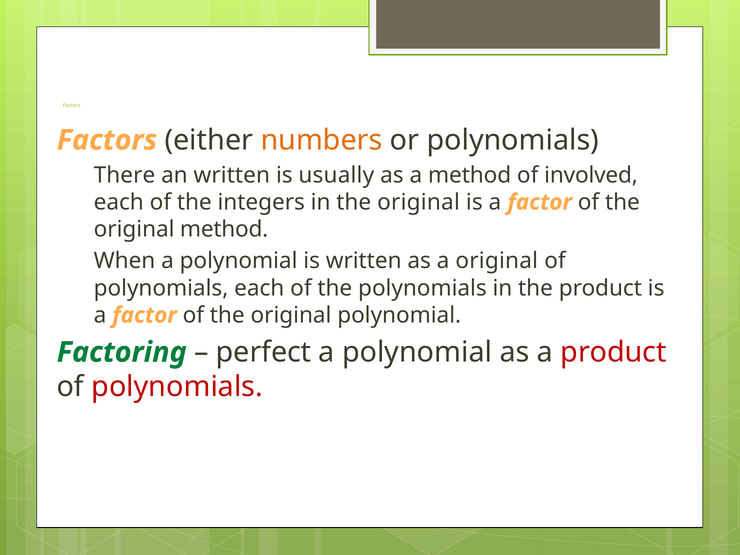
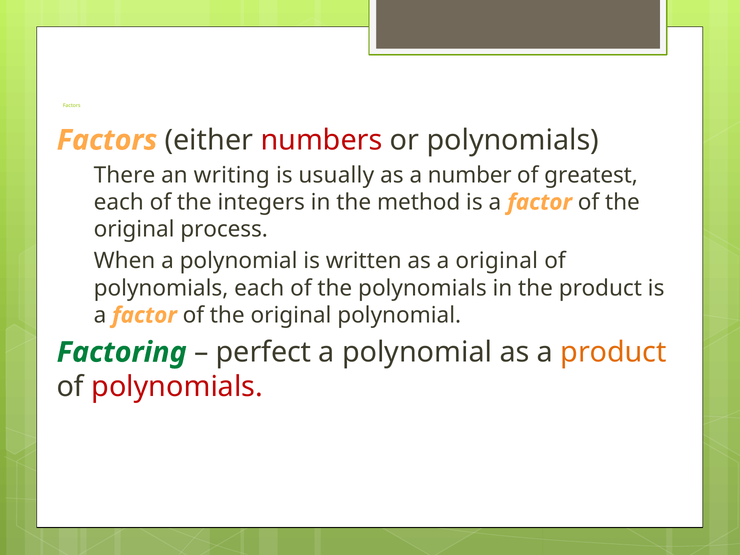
numbers colour: orange -> red (322, 140)
an written: written -> writing (232, 175)
a method: method -> number (470, 175)
involved: involved -> greatest (591, 175)
in the original: original -> method (419, 202)
original method: method -> process (224, 229)
product colour: red -> orange (613, 352)
